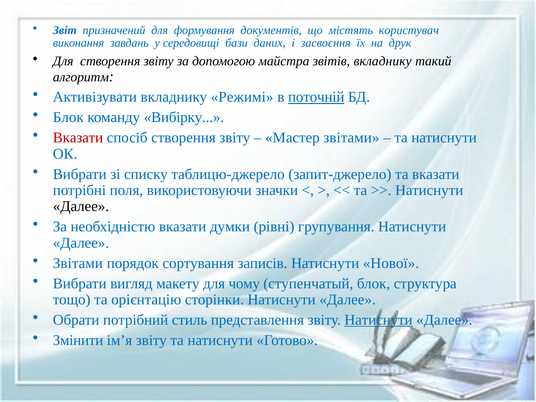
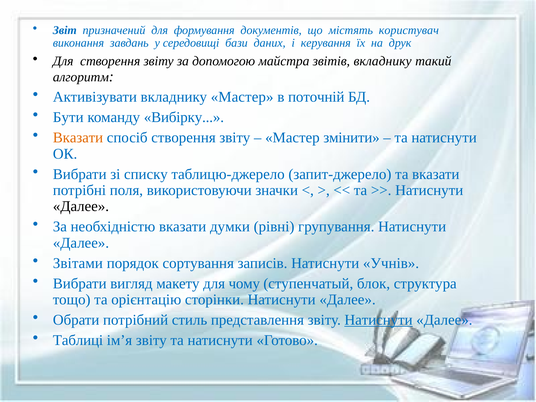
засвоєння: засвоєння -> керування (326, 43)
вкладнику Режимі: Режимі -> Мастер (242, 97)
поточній underline: present -> none (316, 97)
Блок: Блок -> Бути (68, 117)
Вказати colour: red -> orange (78, 138)
Мастер звітами: звітами -> змінити (352, 138)
Нової: Нової -> Учнів (391, 263)
Змінити: Змінити -> Таблиці (78, 340)
